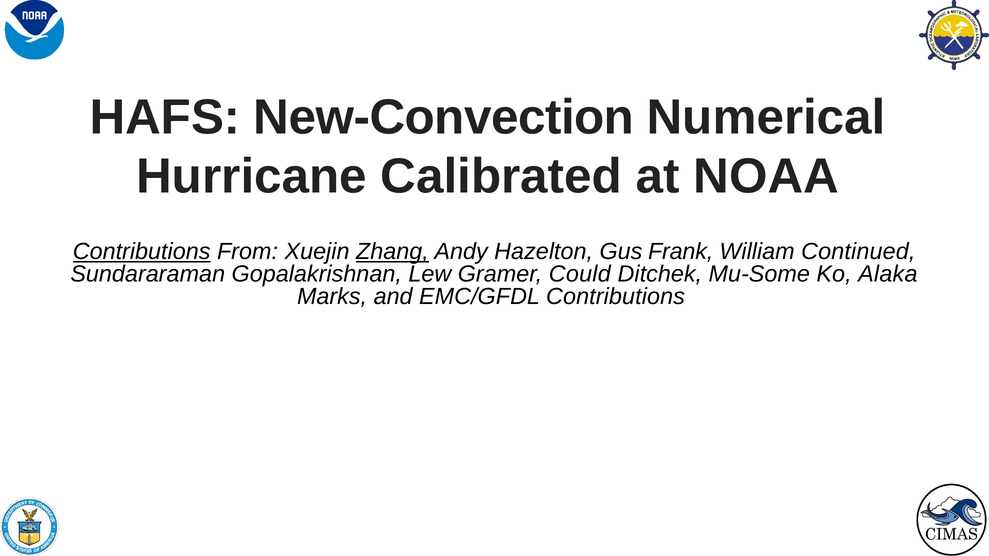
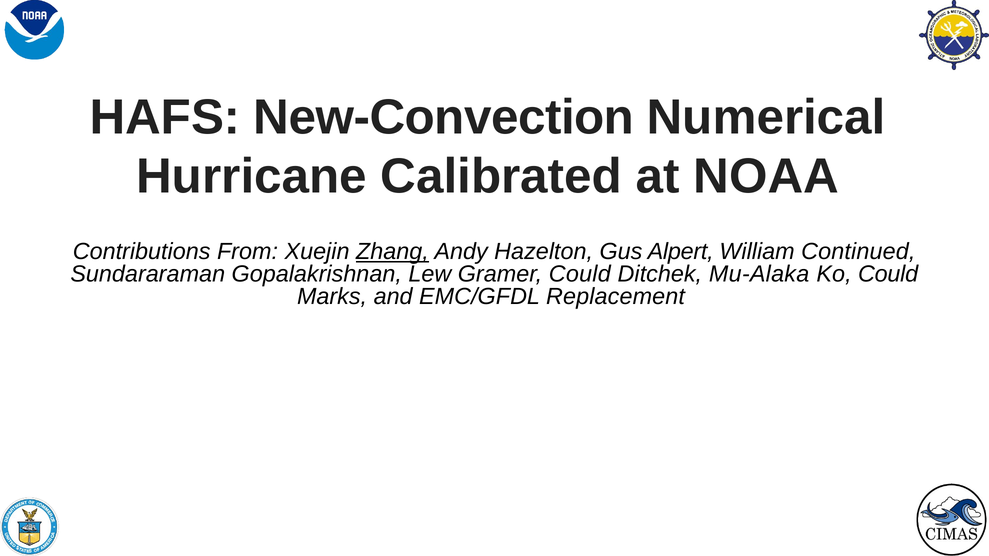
Contributions underline: present -> none (142, 252)
Frank: Frank -> Alpert (681, 252)
Mu-Some: Mu-Some -> Mu-Alaka (759, 274)
Ko Alaka: Alaka -> Could (888, 274)
EMC/GFDL Contributions: Contributions -> Replacement (615, 297)
